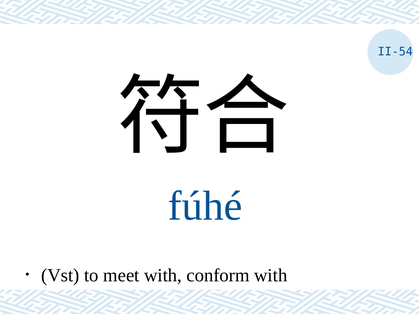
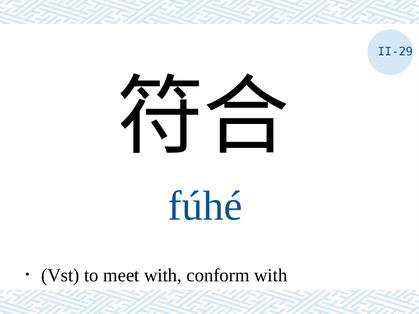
II-54: II-54 -> II-29 (395, 52)
